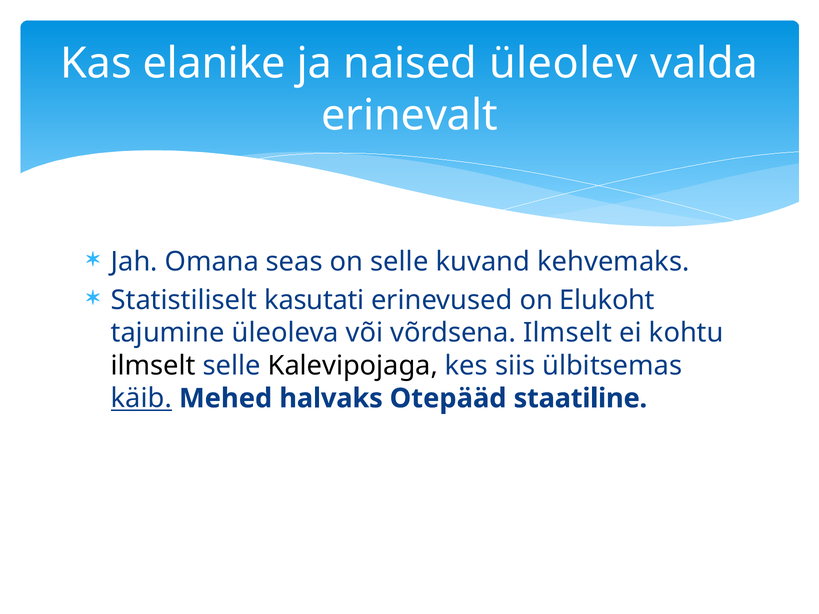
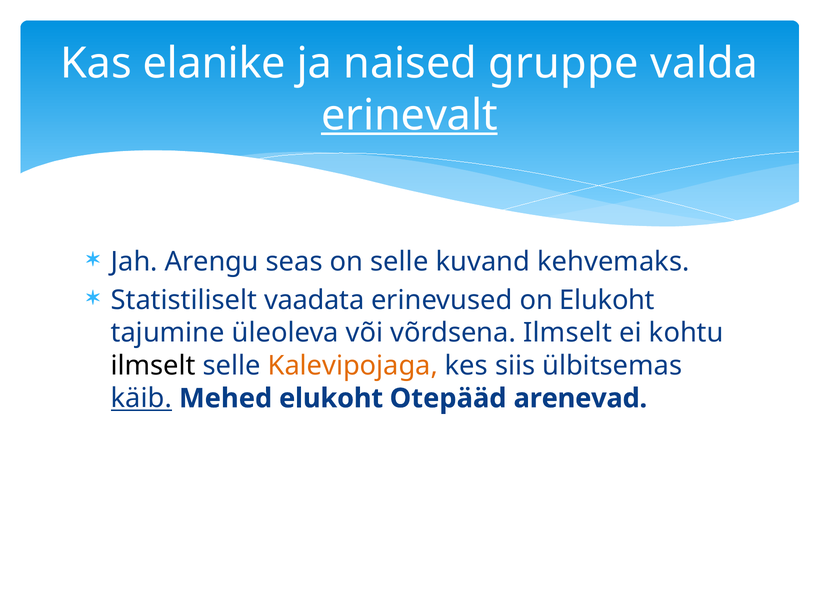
üleolev: üleolev -> gruppe (563, 63)
erinevalt underline: none -> present (409, 115)
Omana: Omana -> Arengu (212, 262)
kasutati: kasutati -> vaadata (314, 300)
Kalevipojaga colour: black -> orange (353, 366)
Mehed halvaks: halvaks -> elukoht (331, 399)
staatiline: staatiline -> arenevad (580, 399)
